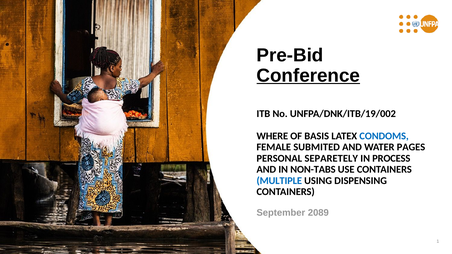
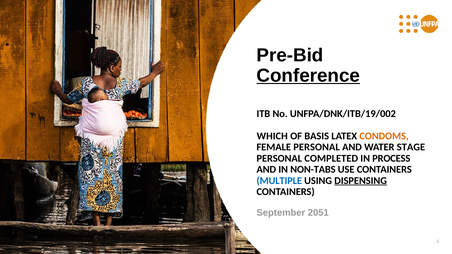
WHERE: WHERE -> WHICH (272, 136)
CONDOMS colour: blue -> orange (384, 136)
FEMALE SUBMITED: SUBMITED -> PERSONAL (317, 147)
PAGES: PAGES -> STAGE (411, 147)
SEPARETELY: SEPARETELY -> COMPLETED (331, 158)
DISPENSING underline: none -> present (361, 181)
2089: 2089 -> 2051 (318, 213)
